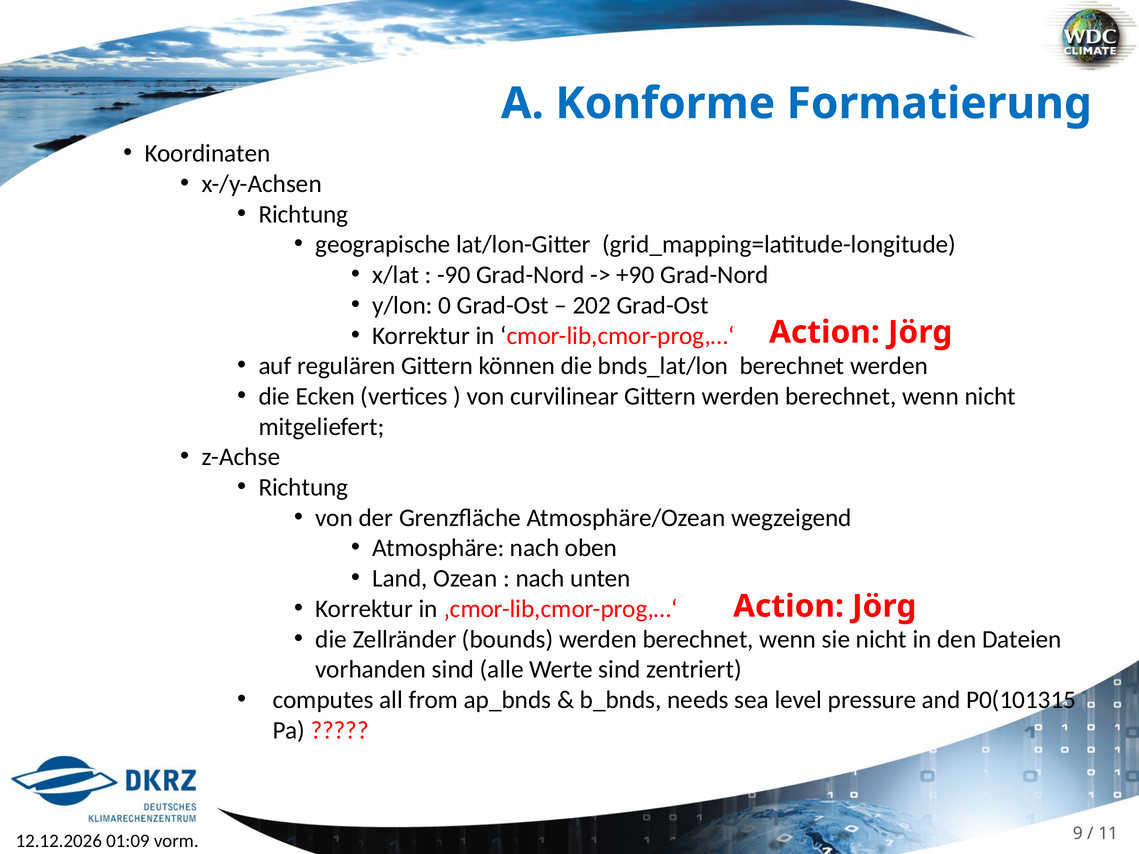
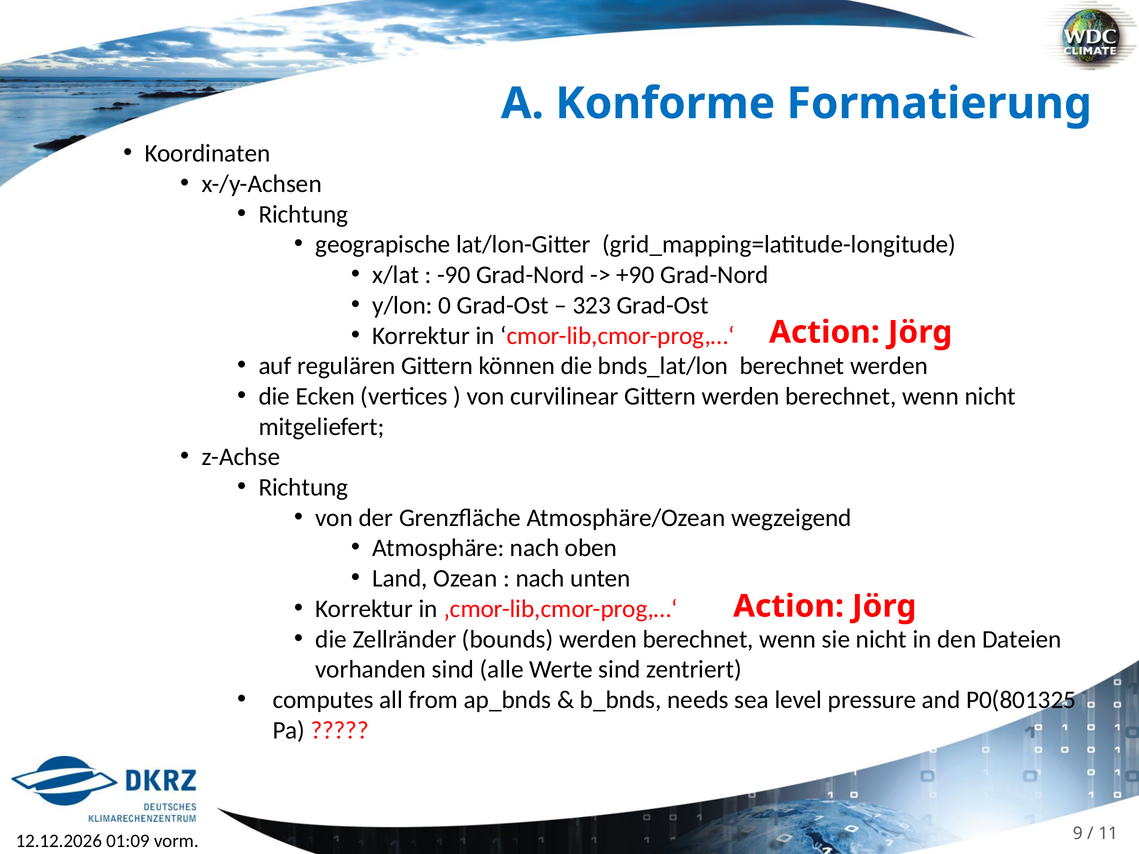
202: 202 -> 323 (592, 305)
P0(101315: P0(101315 -> P0(801325 (1021, 700)
